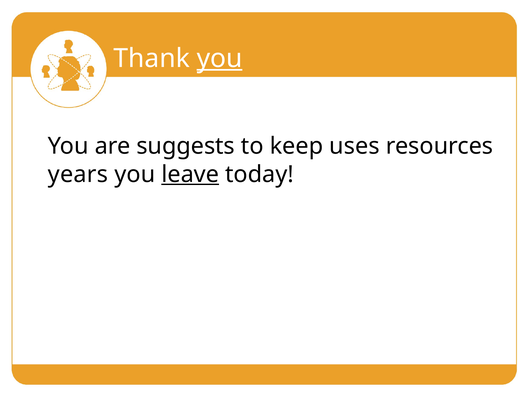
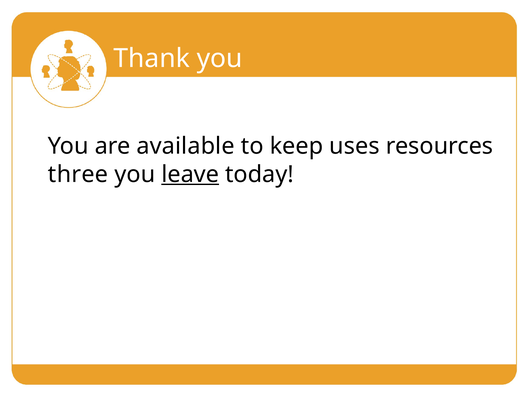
you underline: present -> none (220, 58)
suggests: suggests -> available (186, 146)
years: years -> three (78, 174)
